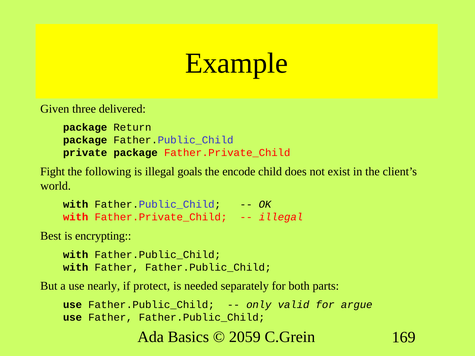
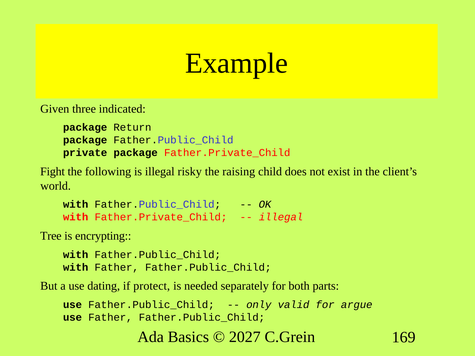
delivered: delivered -> indicated (122, 109)
goals: goals -> risky (190, 172)
encode: encode -> raising (239, 172)
Best: Best -> Tree (51, 236)
nearly: nearly -> dating (104, 286)
2059: 2059 -> 2027 (245, 337)
